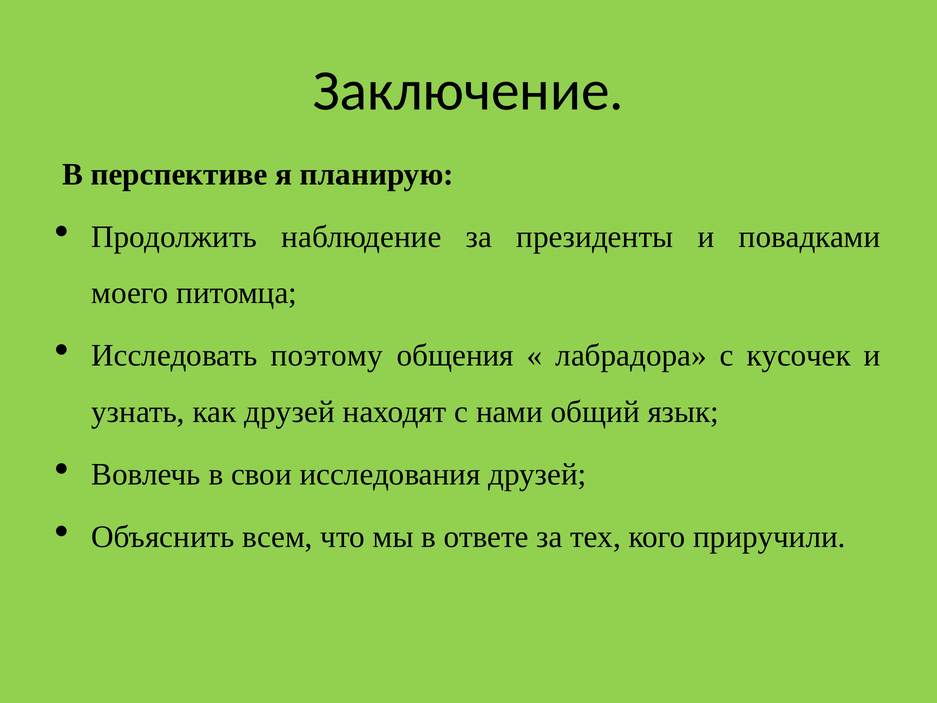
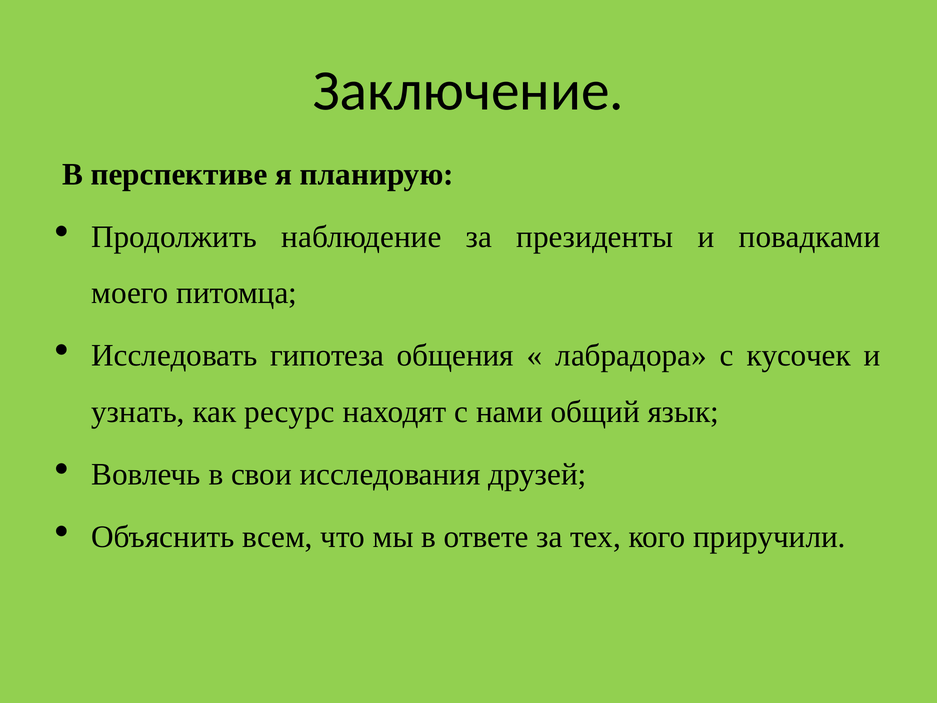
поэтому: поэтому -> гипотеза (327, 355)
как друзей: друзей -> ресурс (289, 412)
